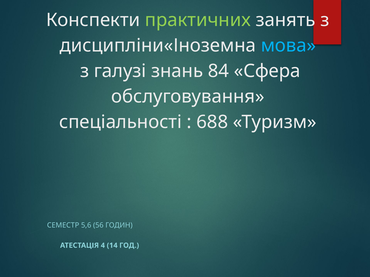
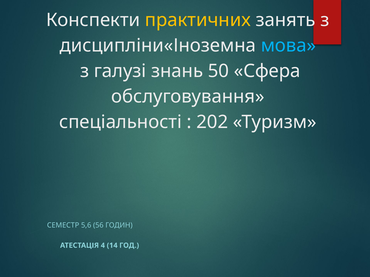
практичних colour: light green -> yellow (198, 20)
84: 84 -> 50 (218, 71)
688: 688 -> 202 (212, 122)
